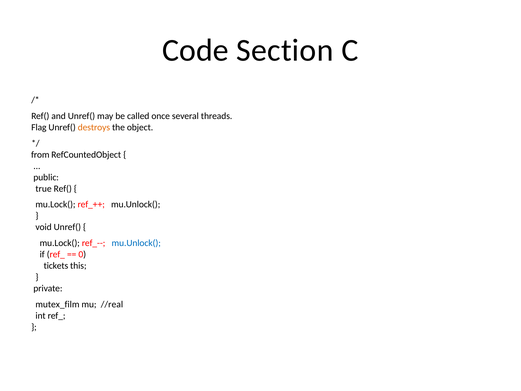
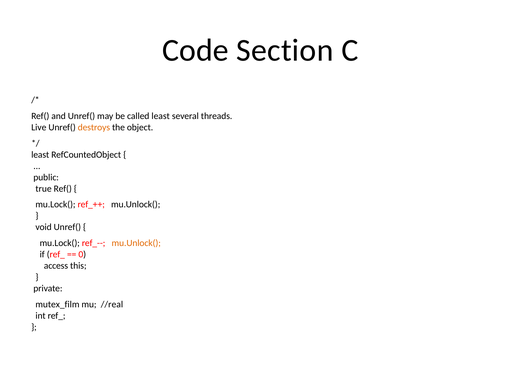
called once: once -> least (161, 116)
Flag: Flag -> Live (39, 127)
from: from -> least (40, 155)
mu.Unlock( colour: blue -> orange (136, 243)
tickets: tickets -> access (56, 266)
